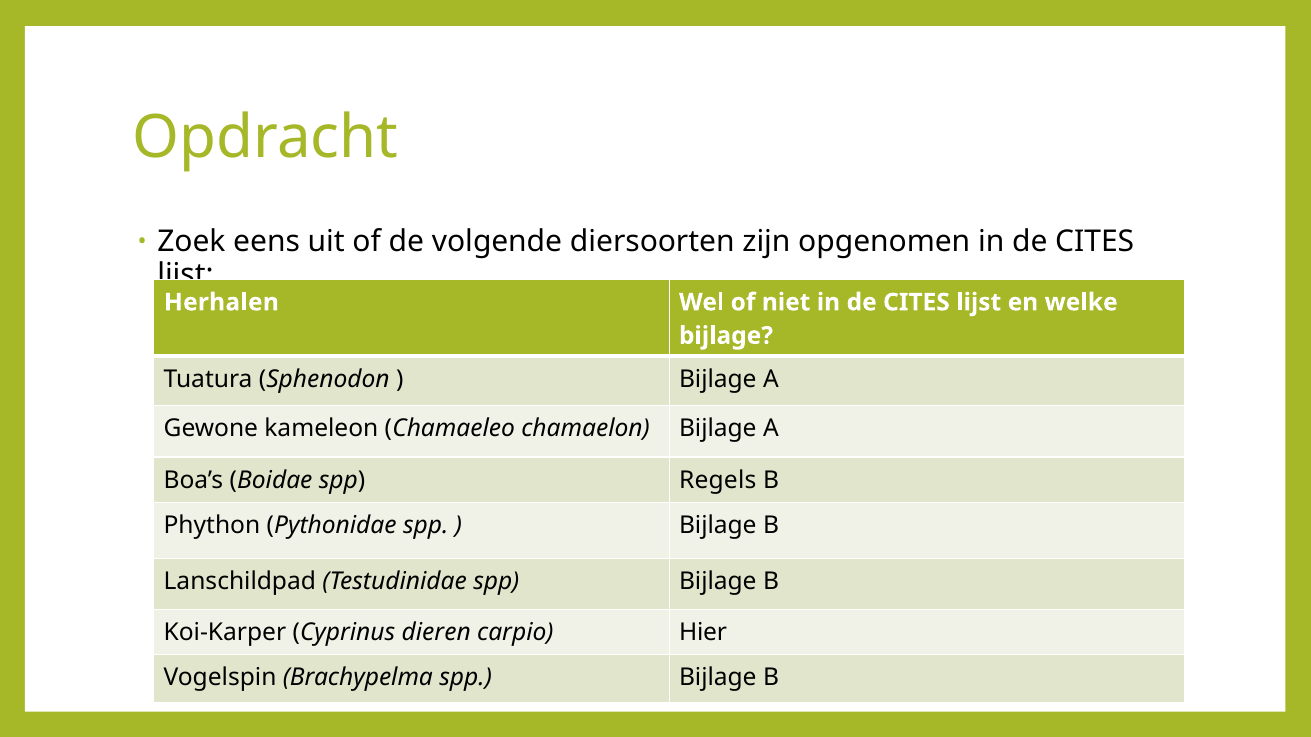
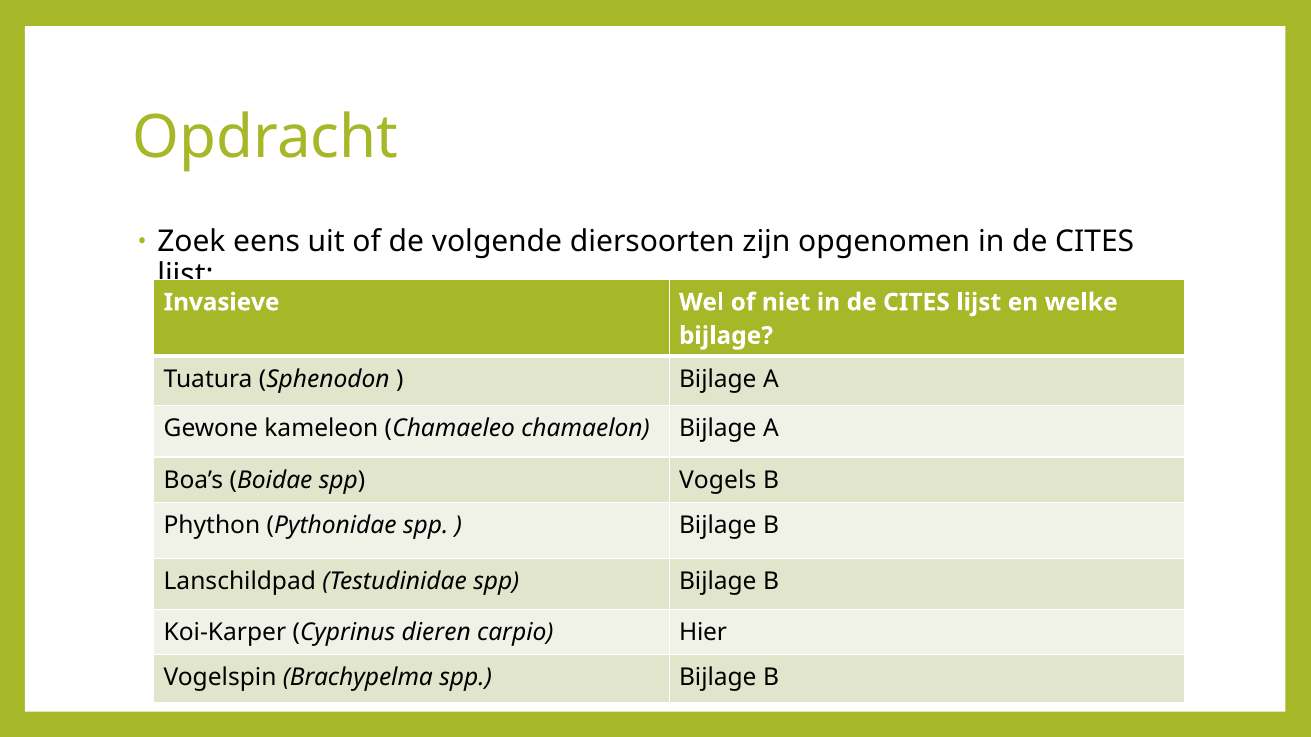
Herhalen: Herhalen -> Invasieve (222, 302)
Regels: Regels -> Vogels (718, 480)
